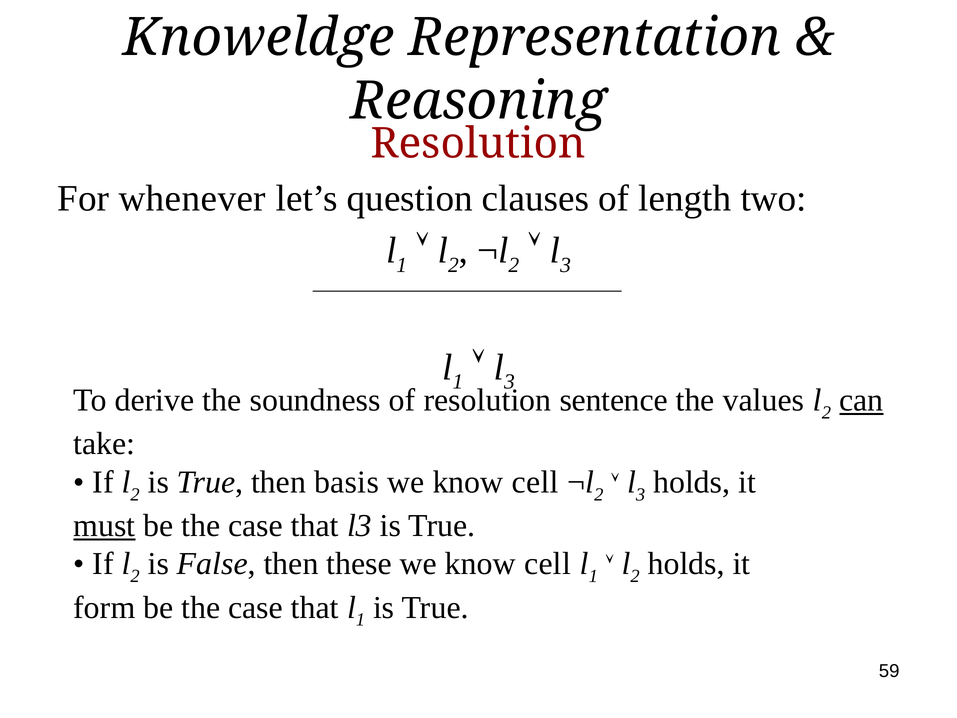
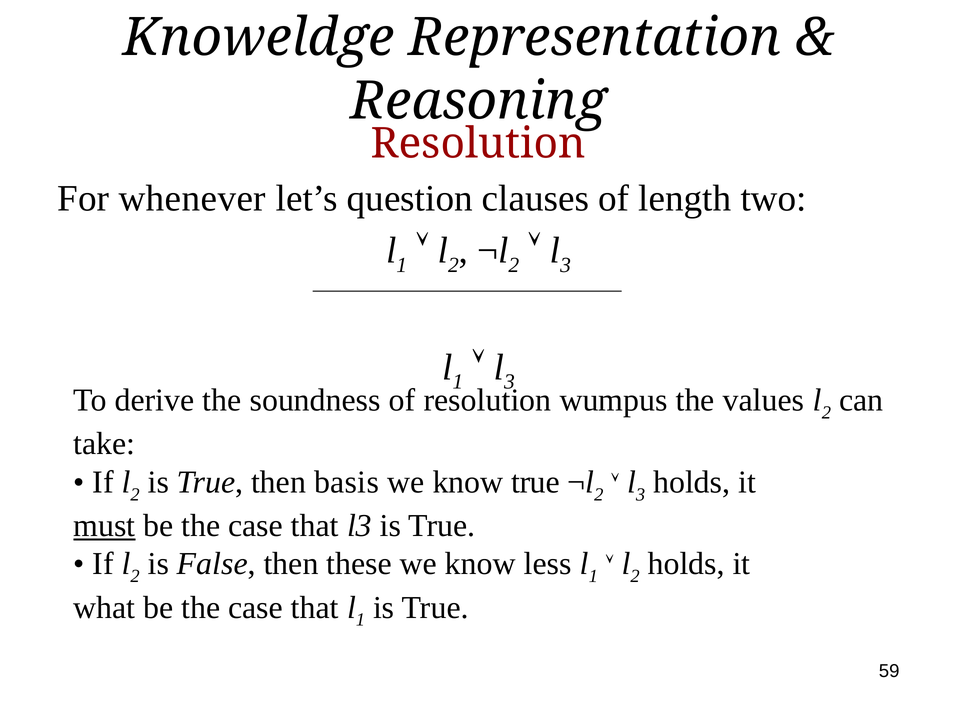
sentence: sentence -> wumpus (614, 400)
can underline: present -> none (861, 400)
cell: cell -> true (535, 482)
cell: cell -> less (548, 564)
form: form -> what (104, 607)
